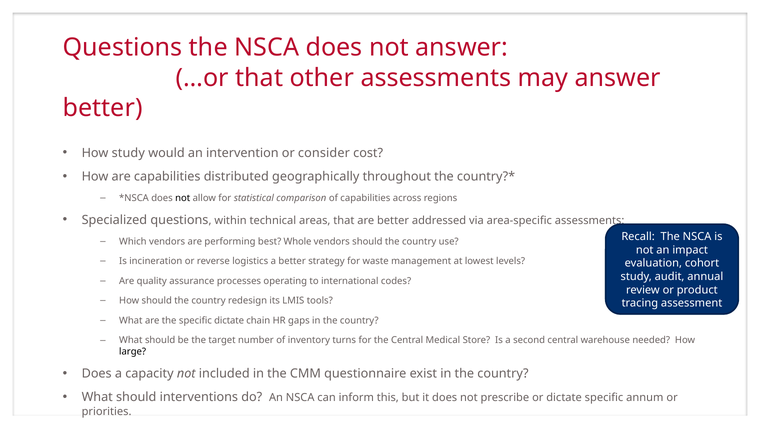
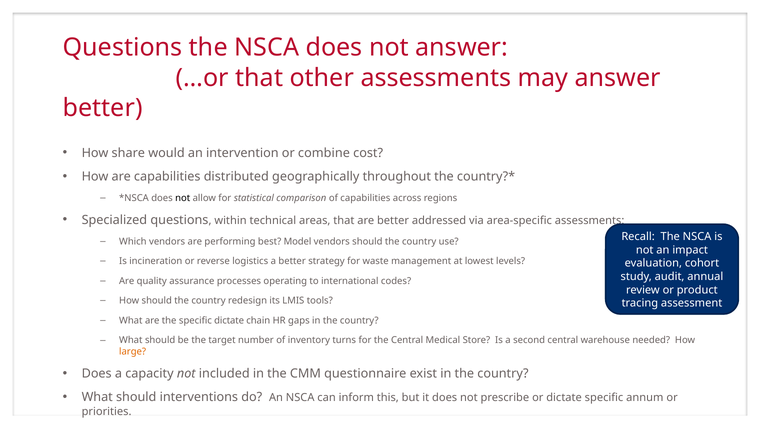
How study: study -> share (128, 153)
consider: consider -> combine (324, 153)
Whole: Whole -> Model (298, 241)
large colour: black -> orange (133, 351)
